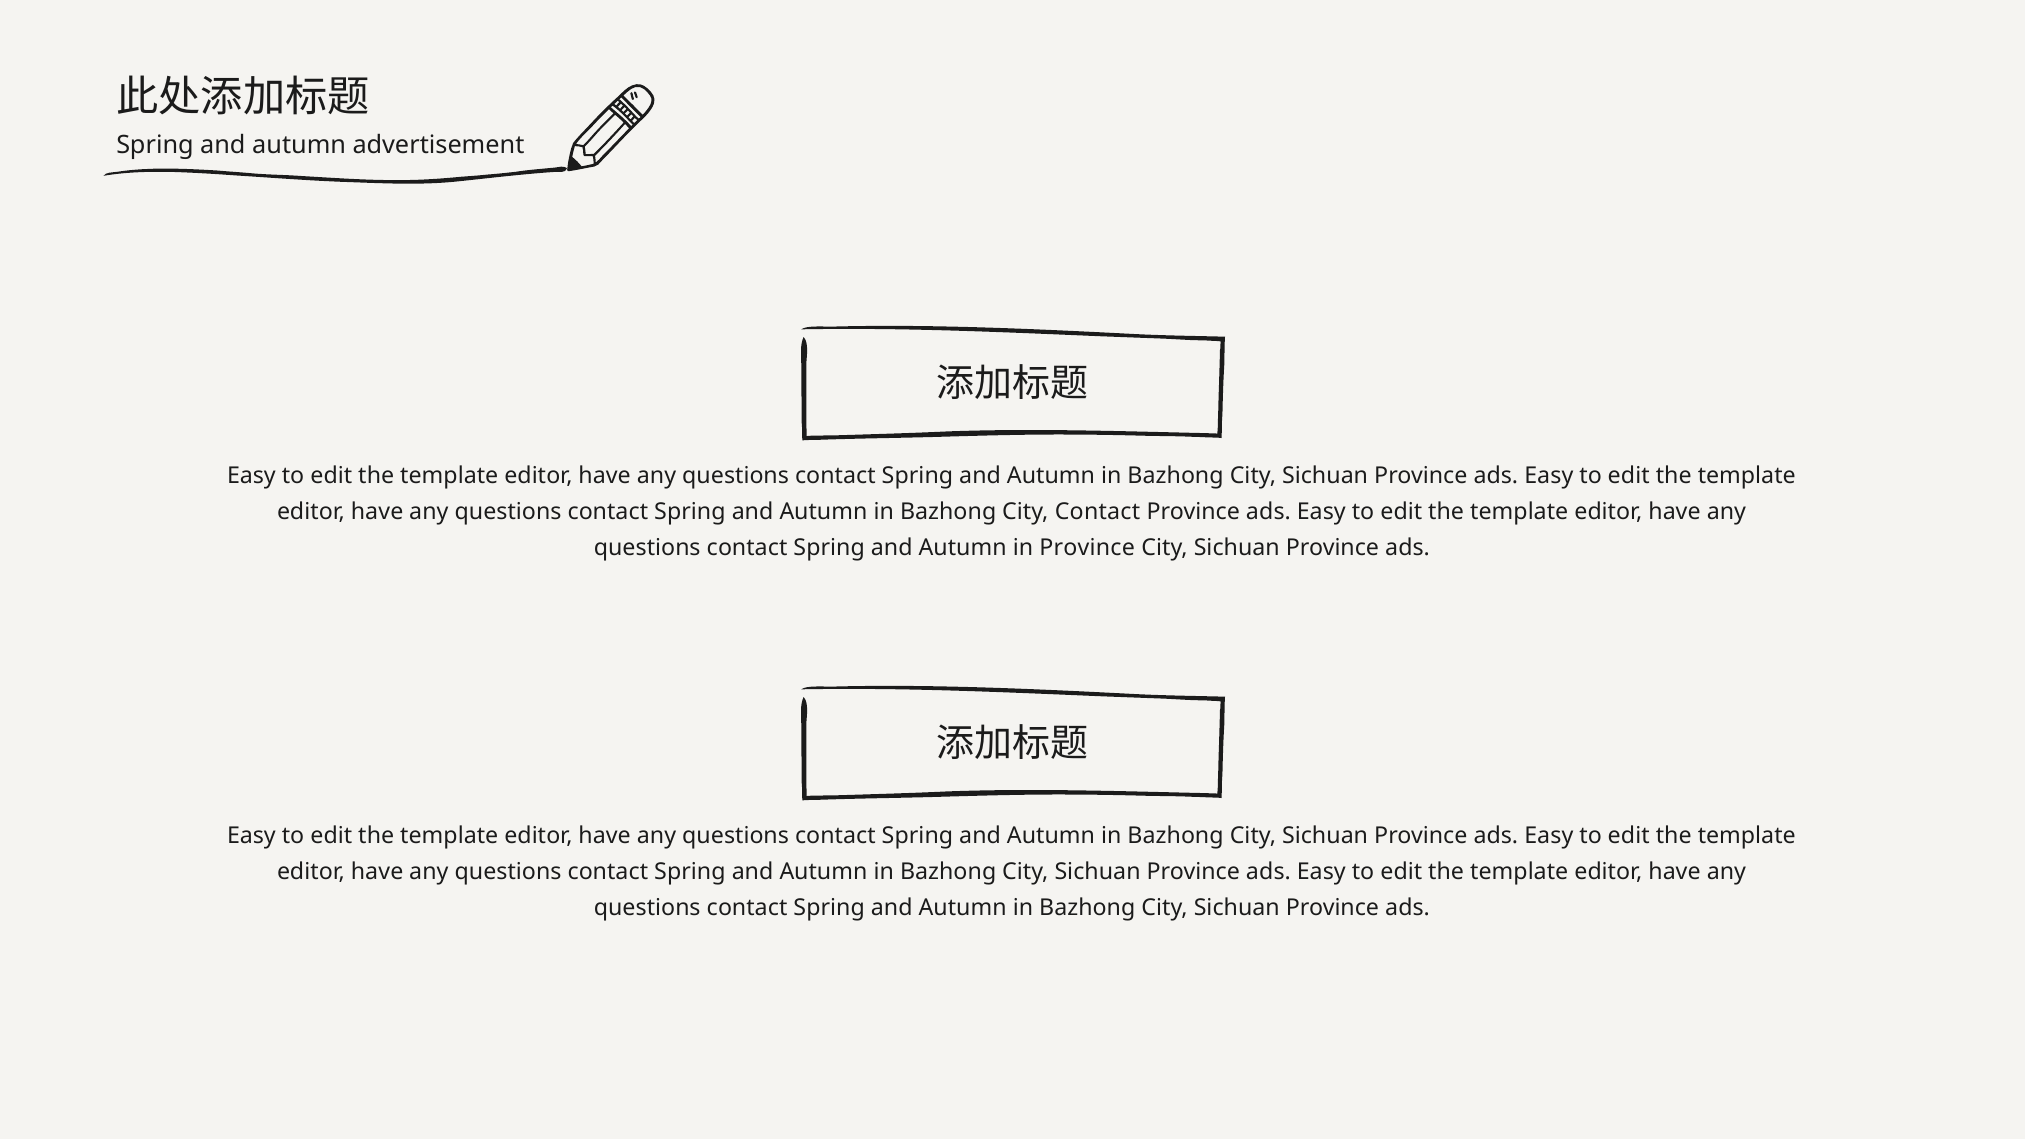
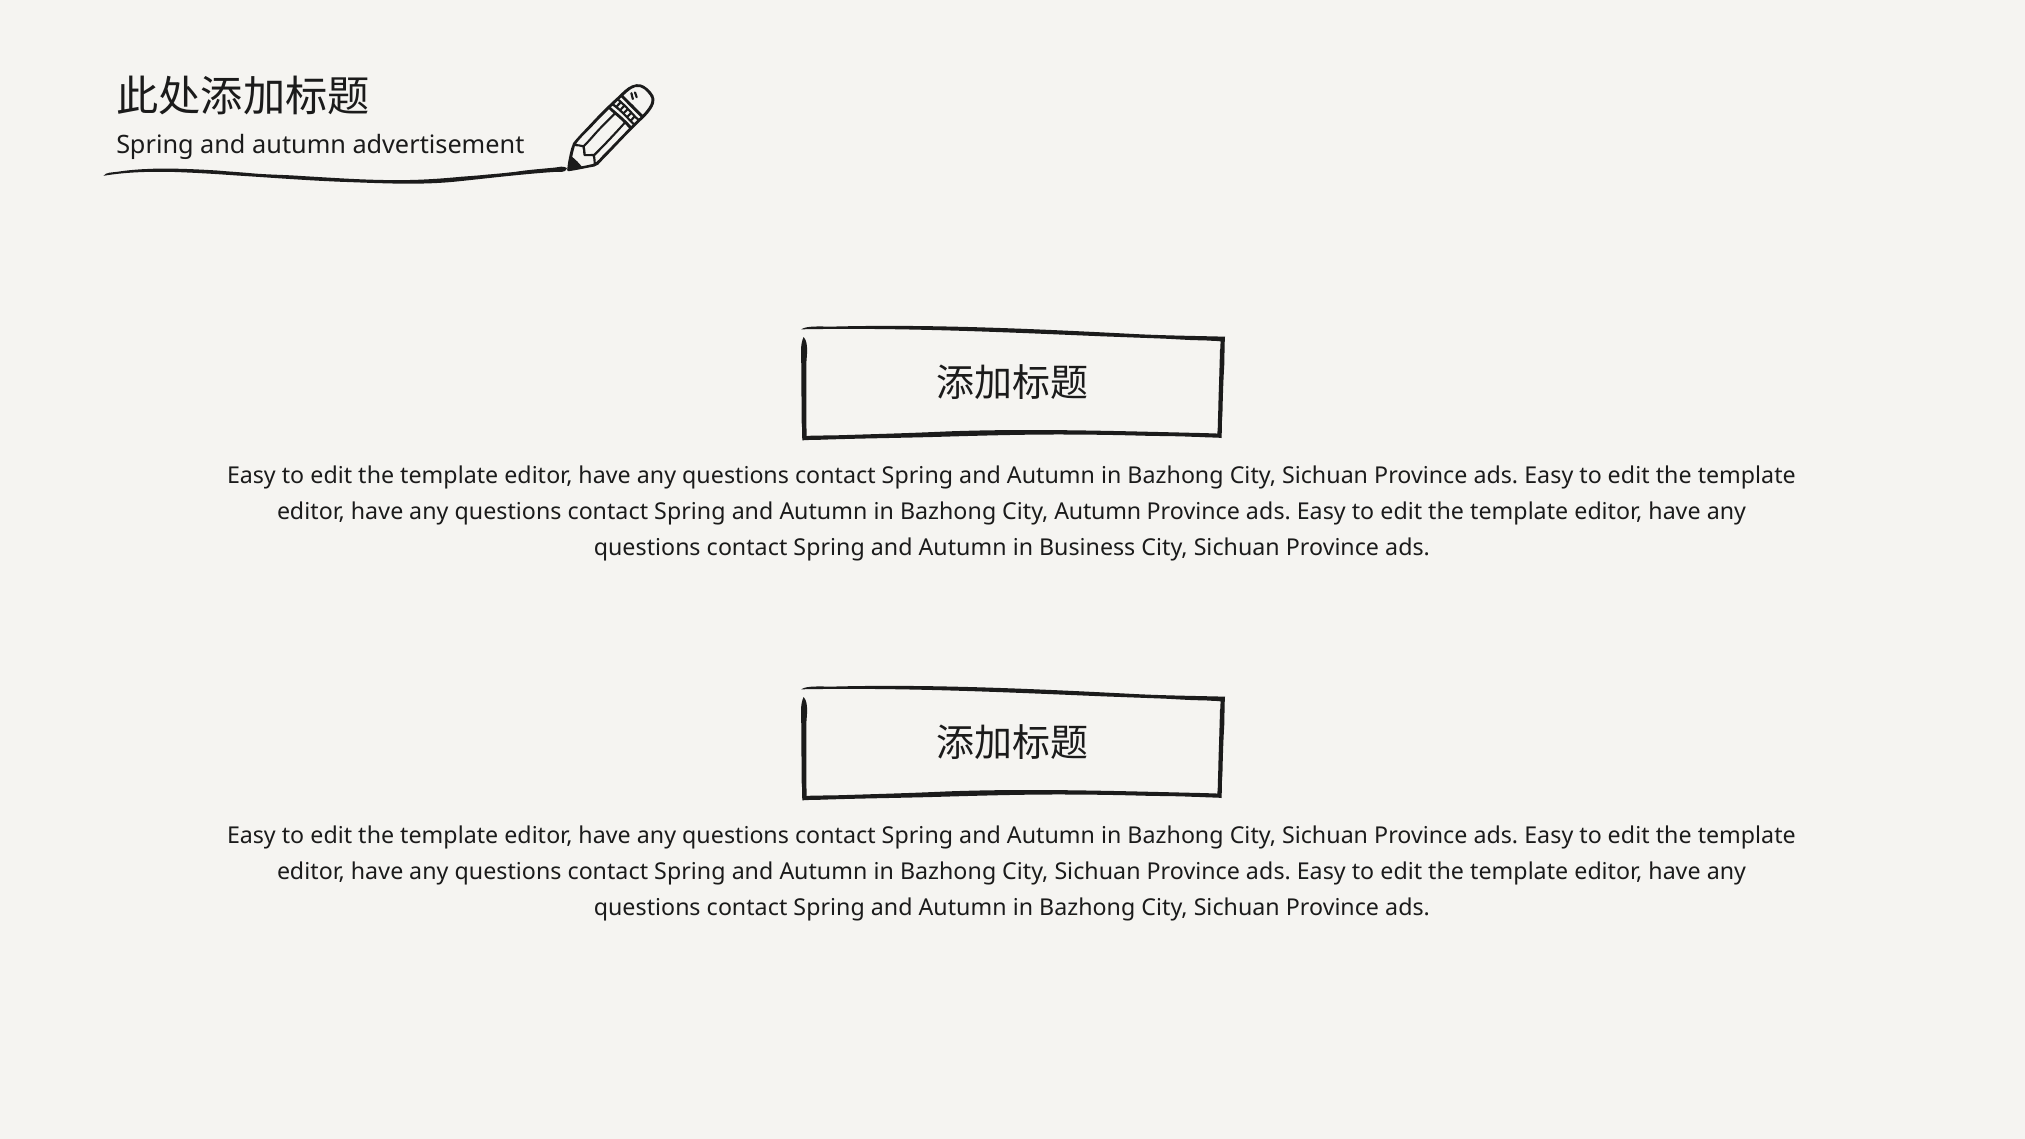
City Contact: Contact -> Autumn (1098, 512)
in Province: Province -> Business (1087, 548)
